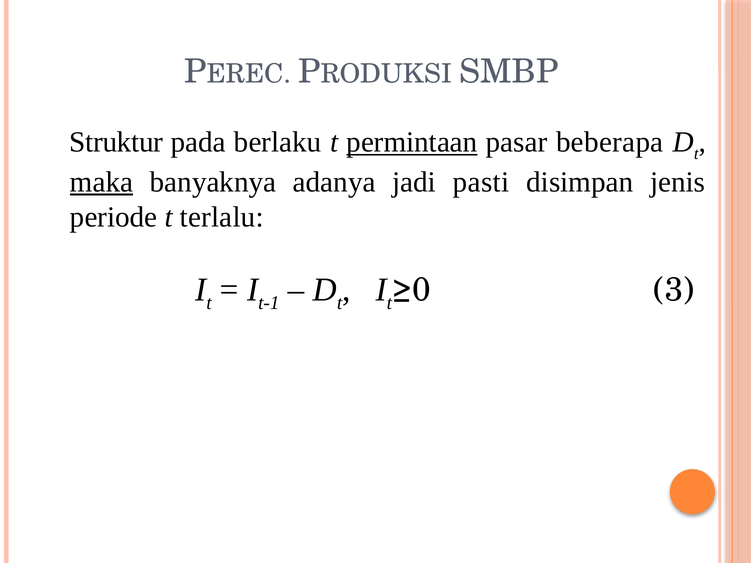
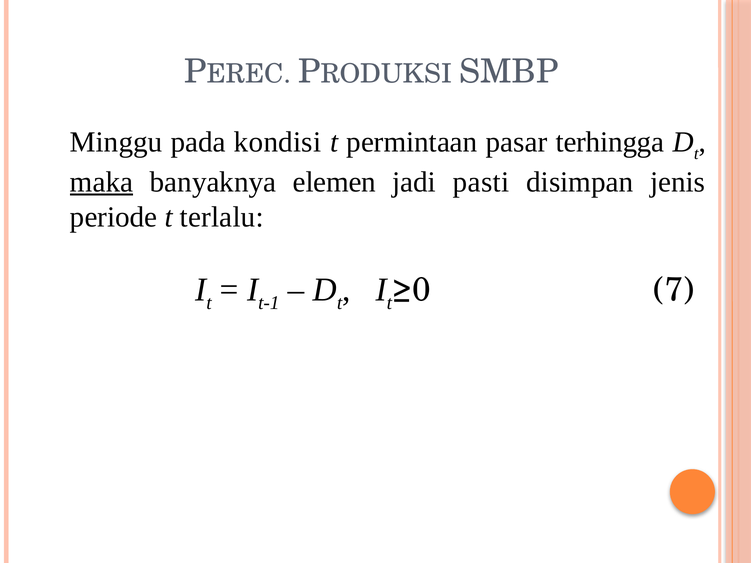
Struktur: Struktur -> Minggu (116, 142)
berlaku: berlaku -> kondisi (278, 142)
permintaan underline: present -> none (412, 142)
beberapa: beberapa -> terhingga (610, 142)
adanya: adanya -> elemen (334, 182)
3: 3 -> 7 (674, 290)
